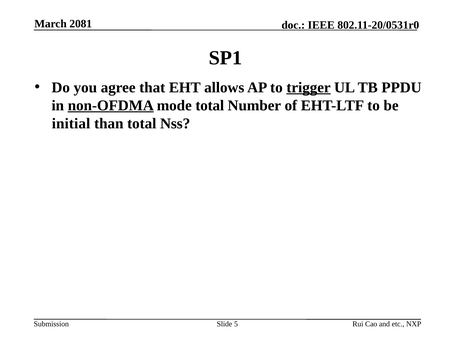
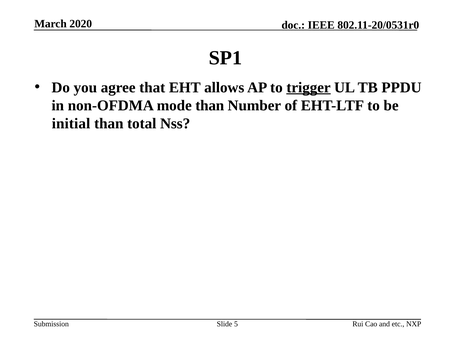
2081: 2081 -> 2020 (81, 24)
non-OFDMA underline: present -> none (111, 106)
mode total: total -> than (210, 106)
